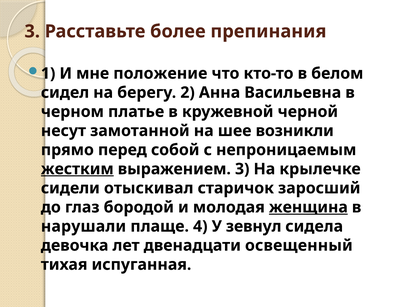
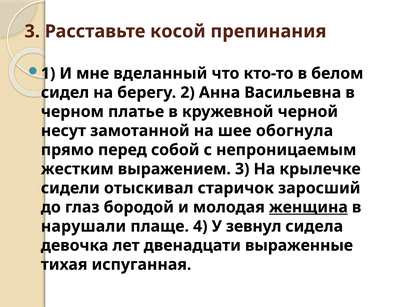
более: более -> косой (178, 31)
положение: положение -> вделанный (160, 73)
возникли: возникли -> обогнула (295, 131)
жестким underline: present -> none (77, 169)
освещенный: освещенный -> выраженные (299, 245)
